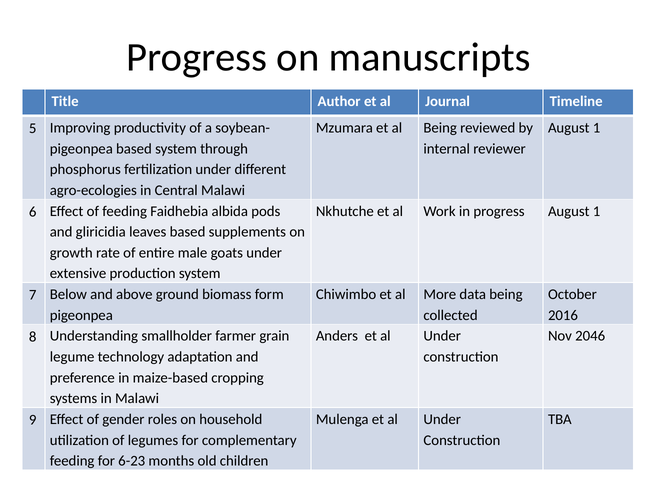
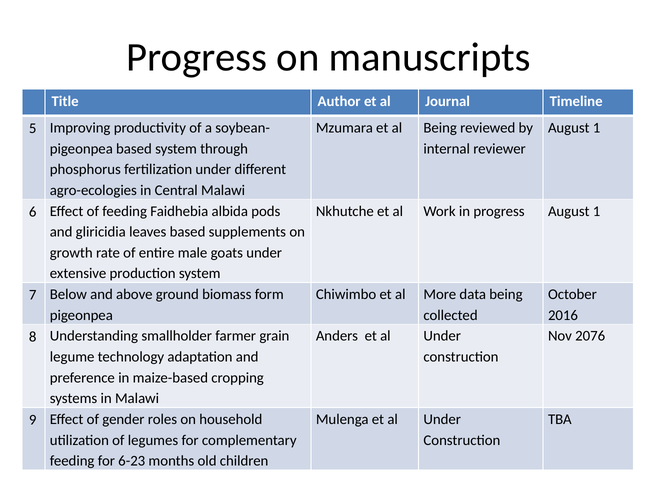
2046: 2046 -> 2076 (590, 336)
